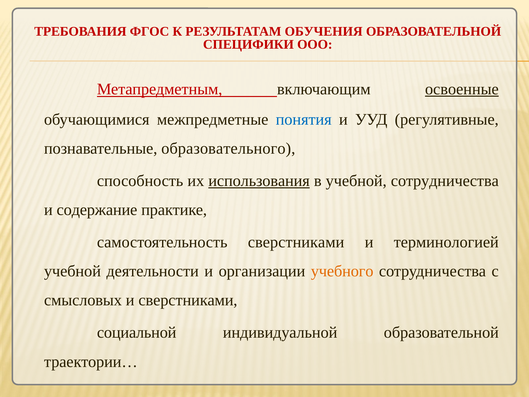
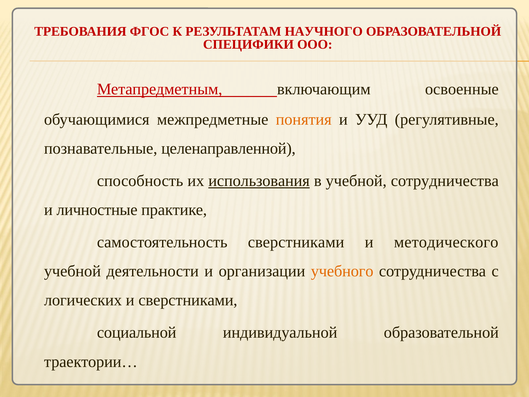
ОБУЧЕНИЯ: ОБУЧЕНИЯ -> НАУЧНОГО (324, 32)
освоенные underline: present -> none (462, 89)
понятия colour: blue -> orange (304, 119)
образовательного: образовательного -> целенаправленной (228, 148)
содержание: содержание -> личностные (97, 210)
терминологией: терминологией -> методического (446, 242)
смысловых: смысловых -> логических (83, 300)
